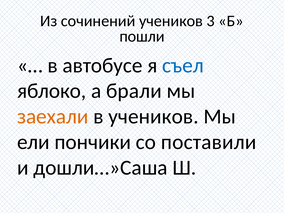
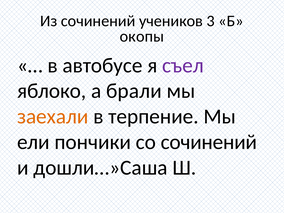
пошли: пошли -> окопы (142, 36)
съел colour: blue -> purple (183, 65)
в учеников: учеников -> терпение (153, 117)
со поставили: поставили -> сочинений (209, 142)
